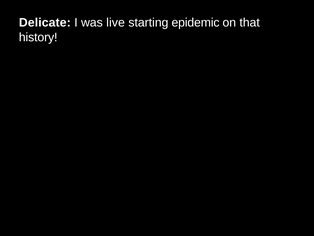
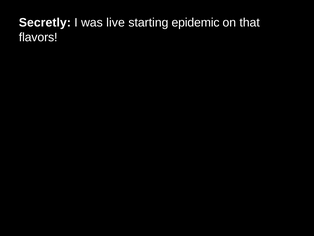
Delicate: Delicate -> Secretly (45, 23)
history: history -> flavors (38, 37)
